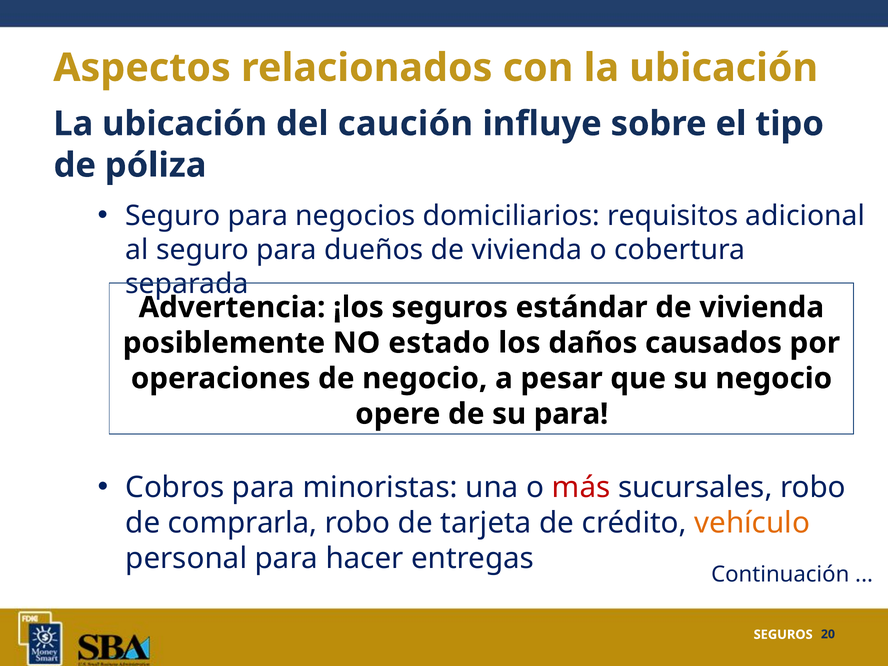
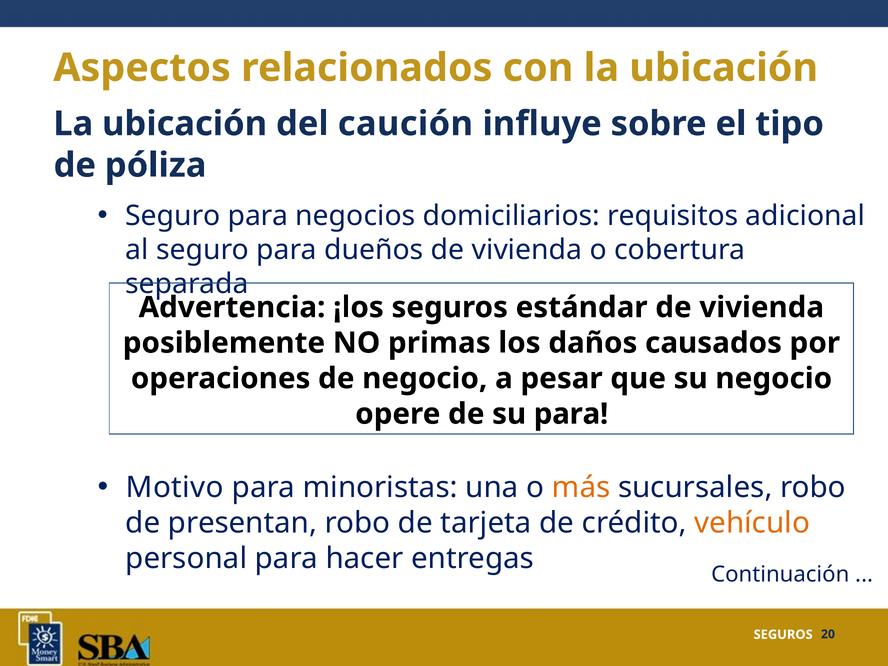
estado: estado -> primas (439, 343)
Cobros: Cobros -> Motivo (175, 488)
más colour: red -> orange (581, 488)
comprarla: comprarla -> presentan (242, 523)
